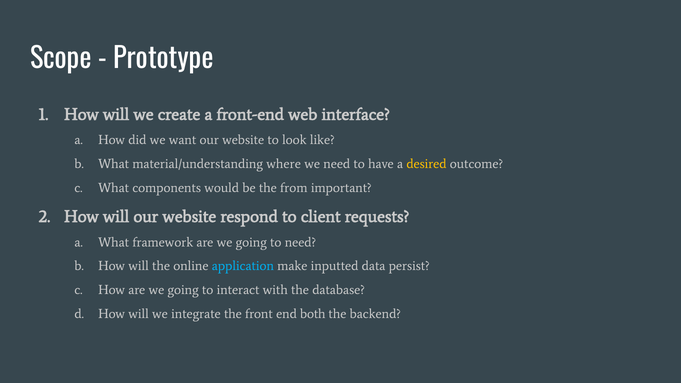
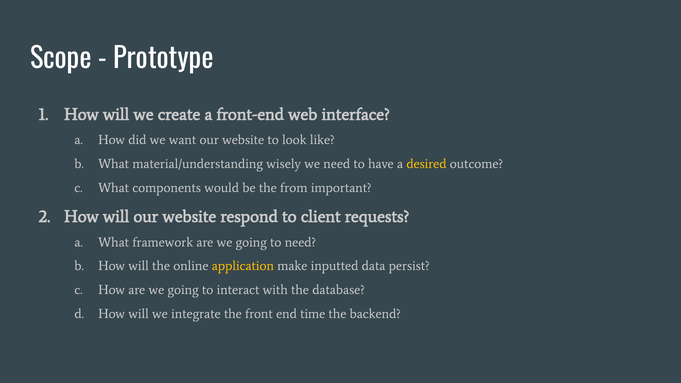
where: where -> wisely (284, 164)
application colour: light blue -> yellow (243, 266)
both: both -> time (313, 314)
